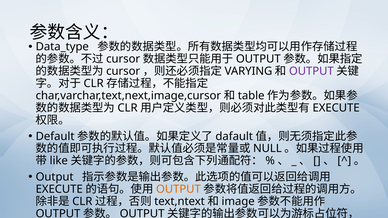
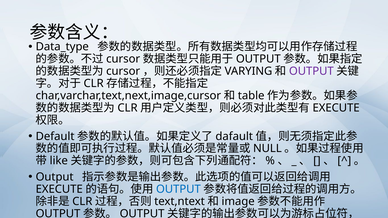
OUTPUT colour: orange -> blue (178, 189)
